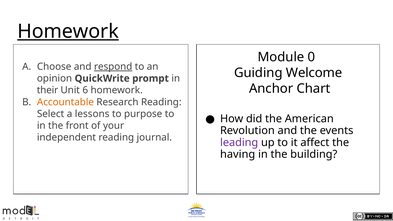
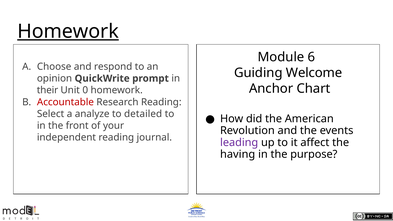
0: 0 -> 6 (311, 57)
respond underline: present -> none (113, 67)
6: 6 -> 0 (85, 90)
Accountable colour: orange -> red (65, 102)
lessons: lessons -> analyze (92, 114)
purpose: purpose -> detailed (143, 114)
building: building -> purpose (314, 154)
